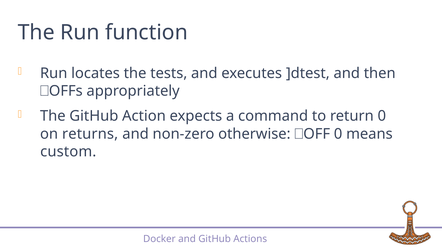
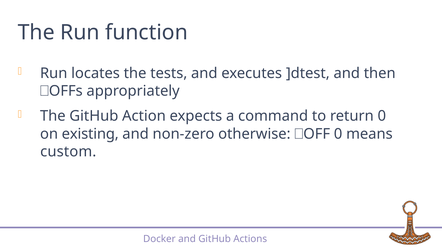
returns: returns -> existing (90, 134)
